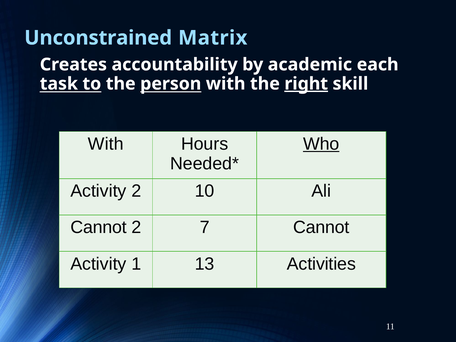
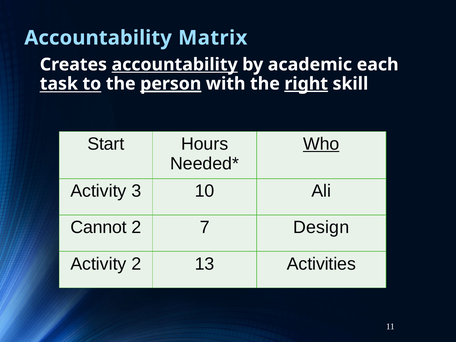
Unconstrained: Unconstrained -> Accountability (98, 38)
accountability underline: none -> present (175, 65)
person underline: none -> present (171, 84)
With: With -> Start (106, 144)
Activity 2: 2 -> 3 (136, 191)
7 Cannot: Cannot -> Design (321, 227)
Activity 1: 1 -> 2 (136, 264)
